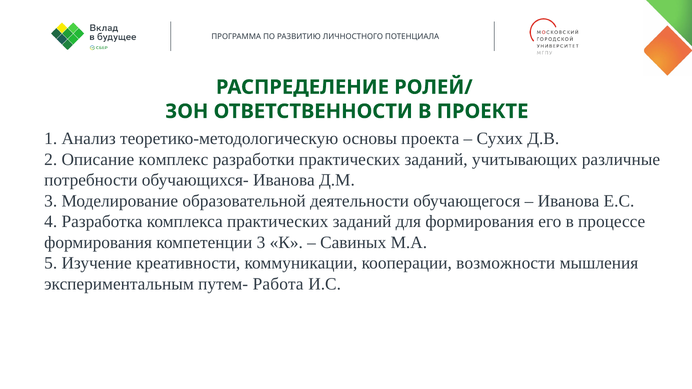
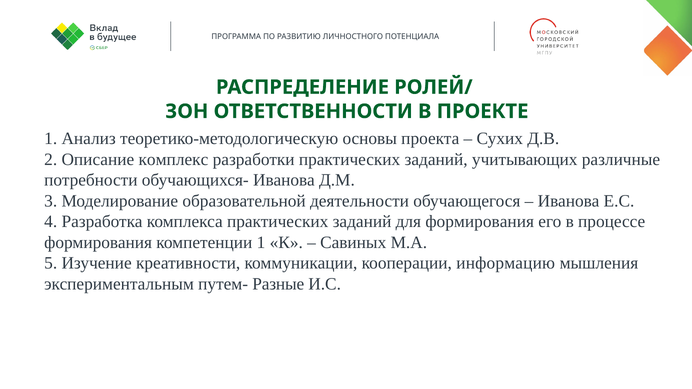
компетенции 3: 3 -> 1 (261, 243)
возможности: возможности -> информацию (506, 263)
Работа: Работа -> Разные (278, 284)
